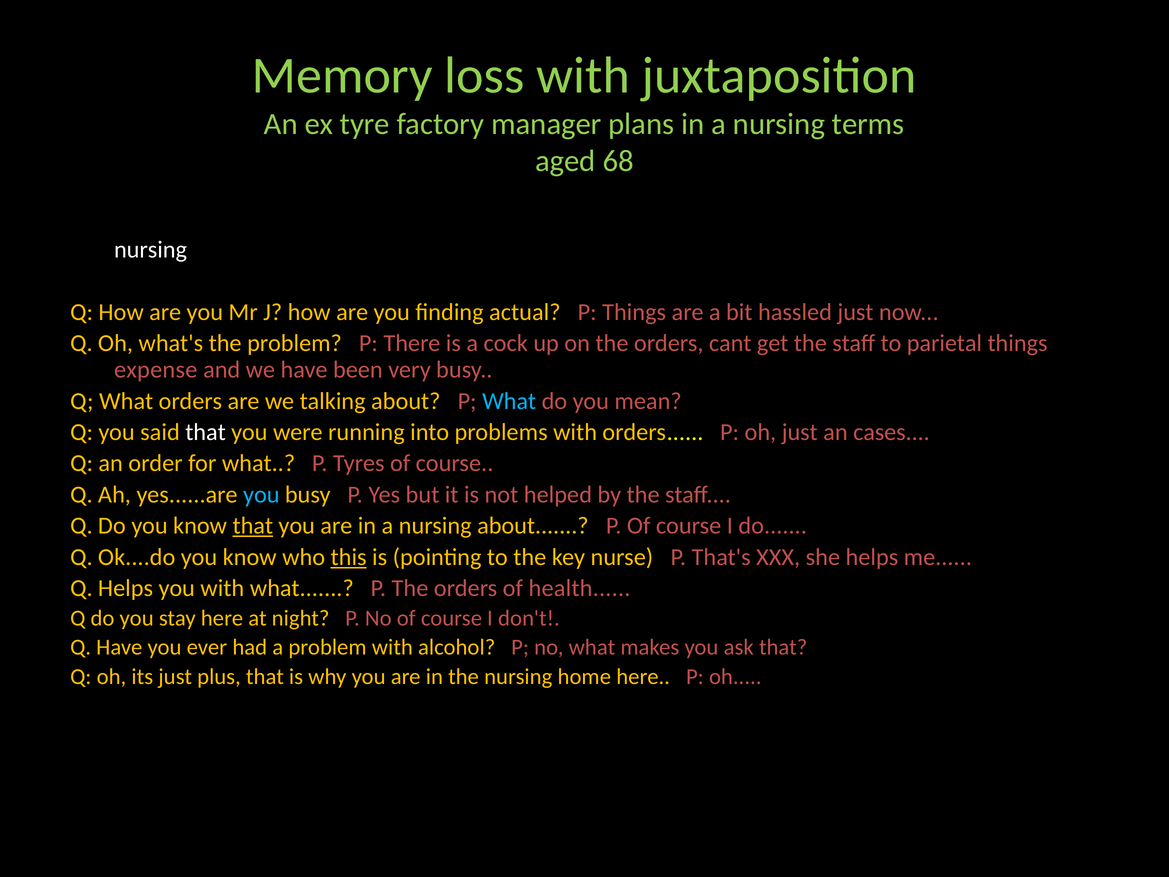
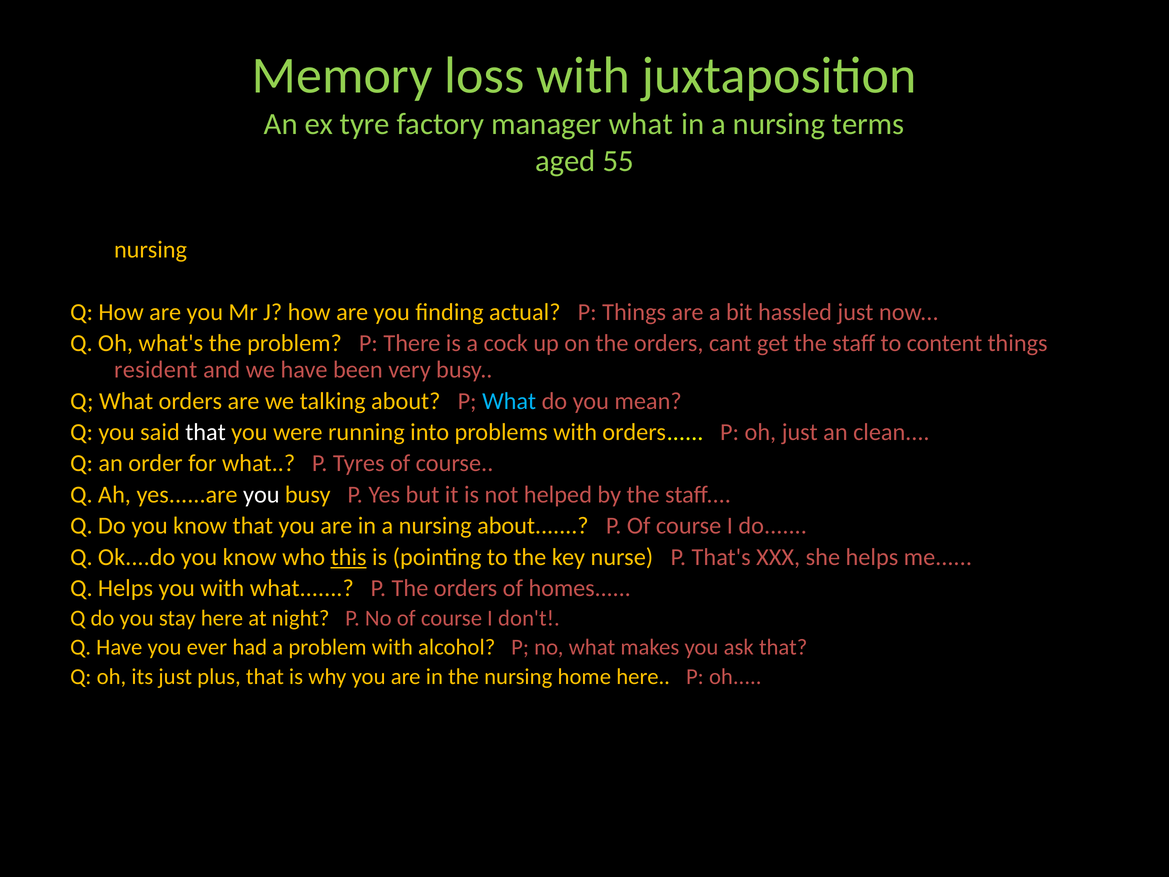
manager plans: plans -> what (641, 124)
68: 68 -> 55 (618, 161)
nursing colour: white -> yellow (150, 250)
parietal: parietal -> content (944, 343)
expense: expense -> resident (156, 370)
cases: cases -> clean (891, 432)
you colour: light blue -> white (261, 494)
that underline: present -> none (253, 526)
health: health -> homes (580, 588)
